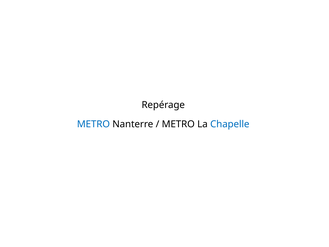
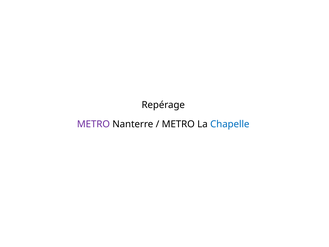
METRO colour: blue -> purple (93, 124)
